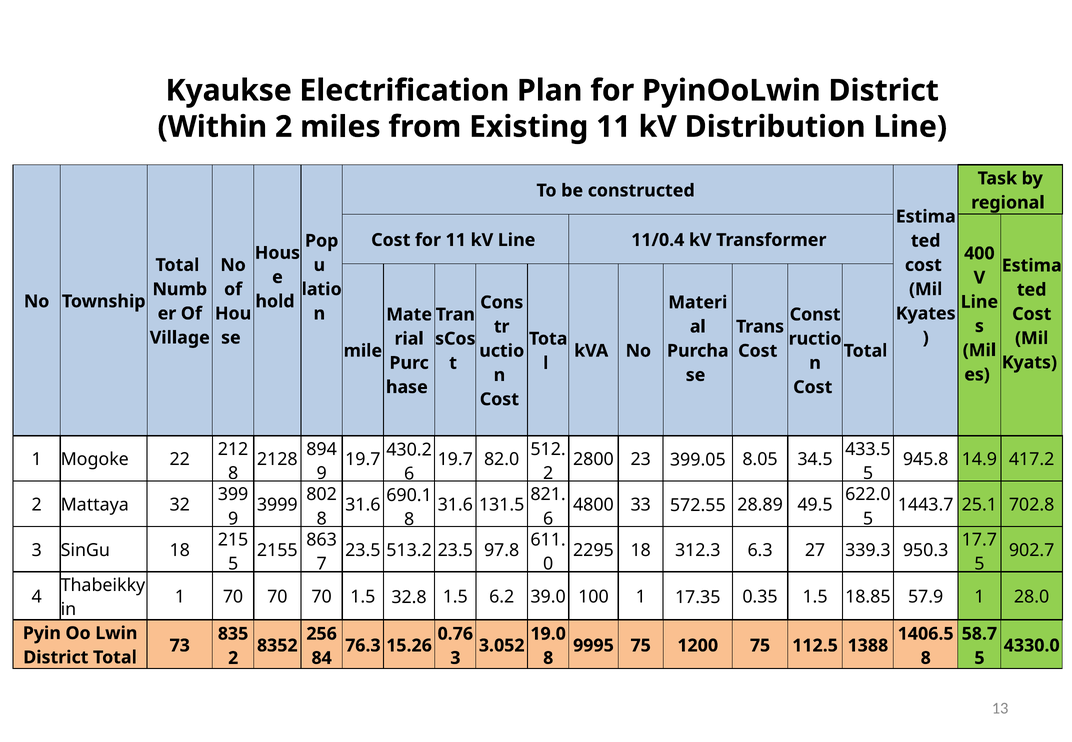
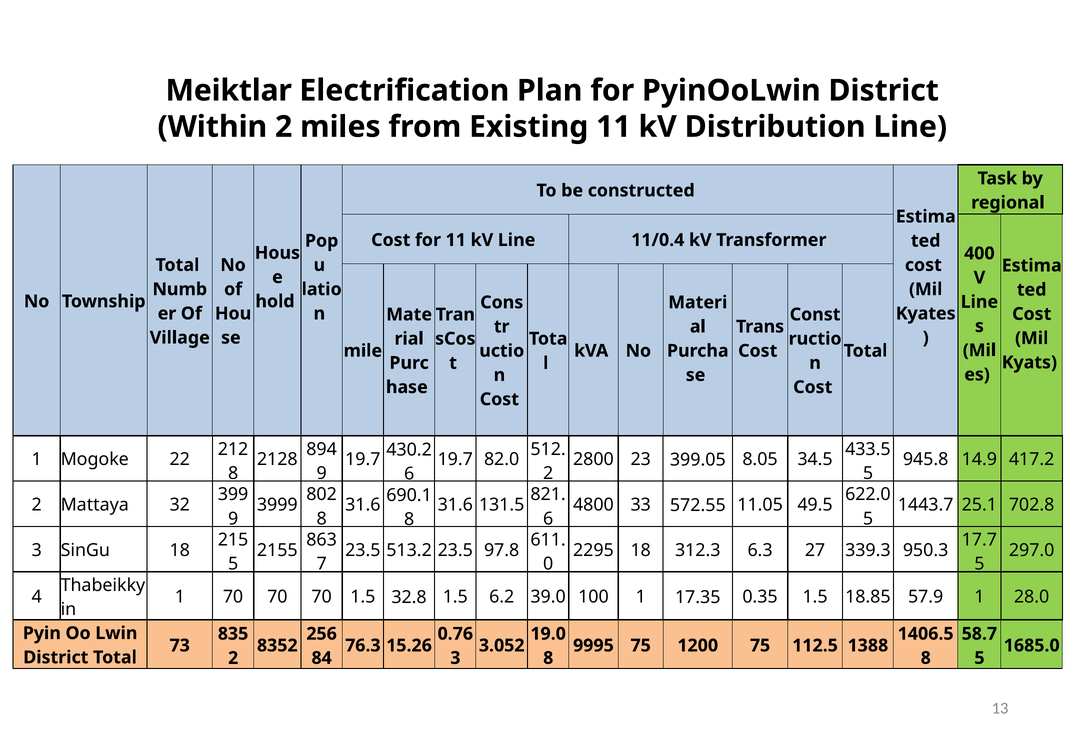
Kyaukse: Kyaukse -> Meiktlar (229, 91)
28.89: 28.89 -> 11.05 (760, 505)
902.7: 902.7 -> 297.0 (1032, 550)
4330.0: 4330.0 -> 1685.0 (1032, 646)
